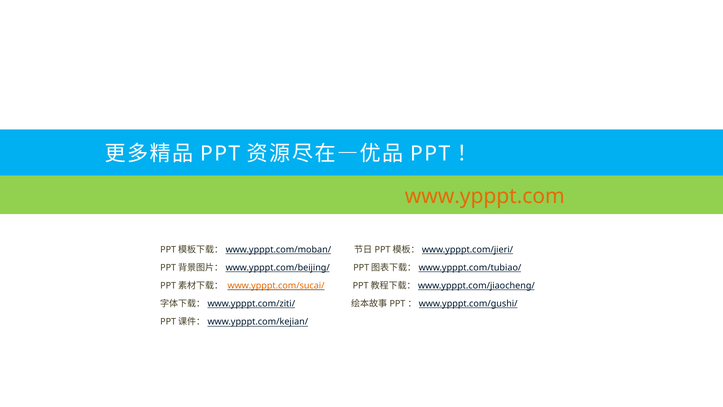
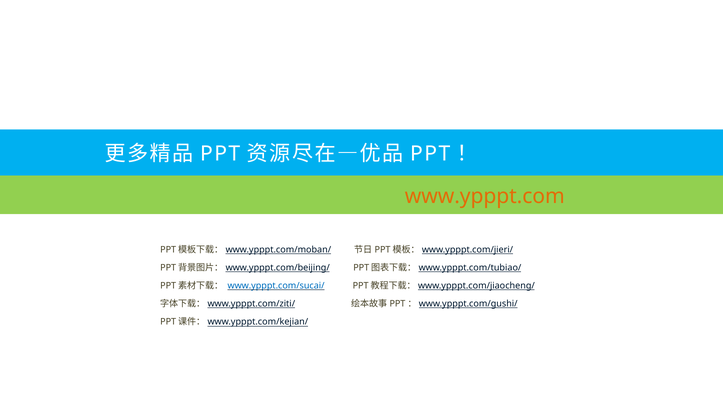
www.ypppt.com/sucai/ colour: orange -> blue (276, 286)
